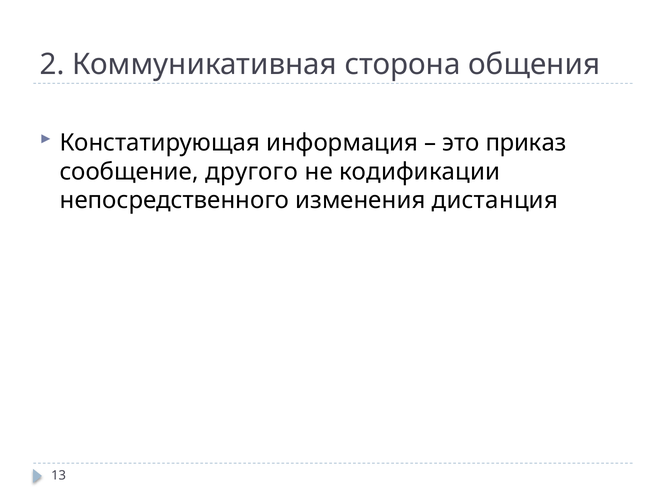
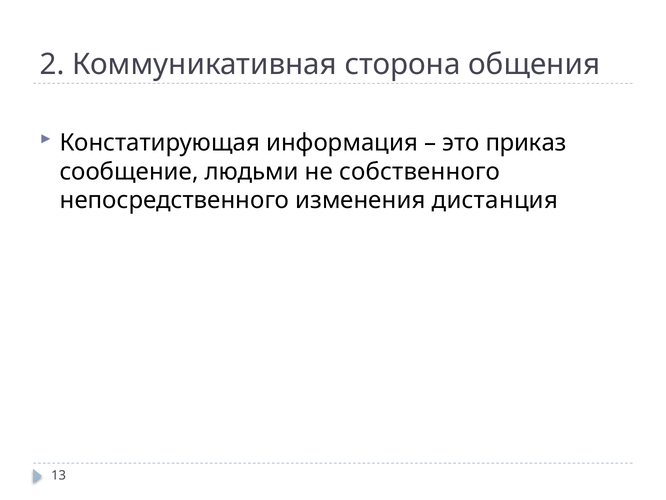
другого: другого -> людьми (252, 171)
кодификации: кодификации -> собственного (420, 171)
